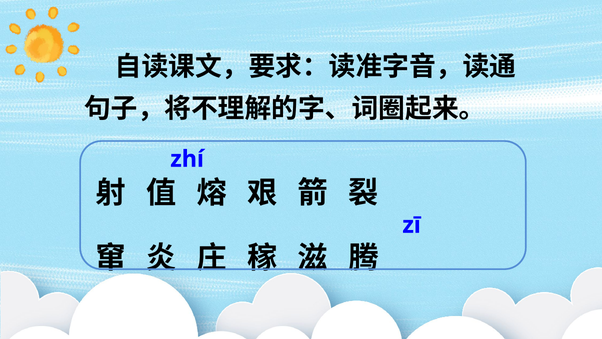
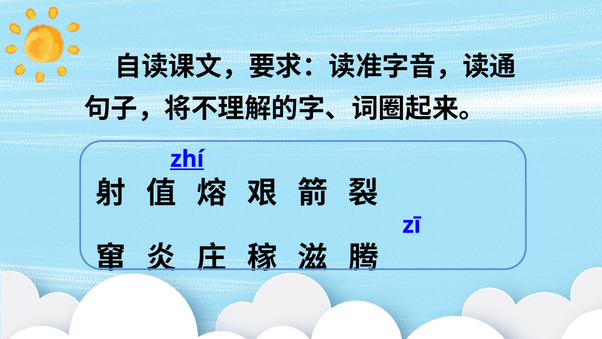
zhí underline: none -> present (187, 159)
